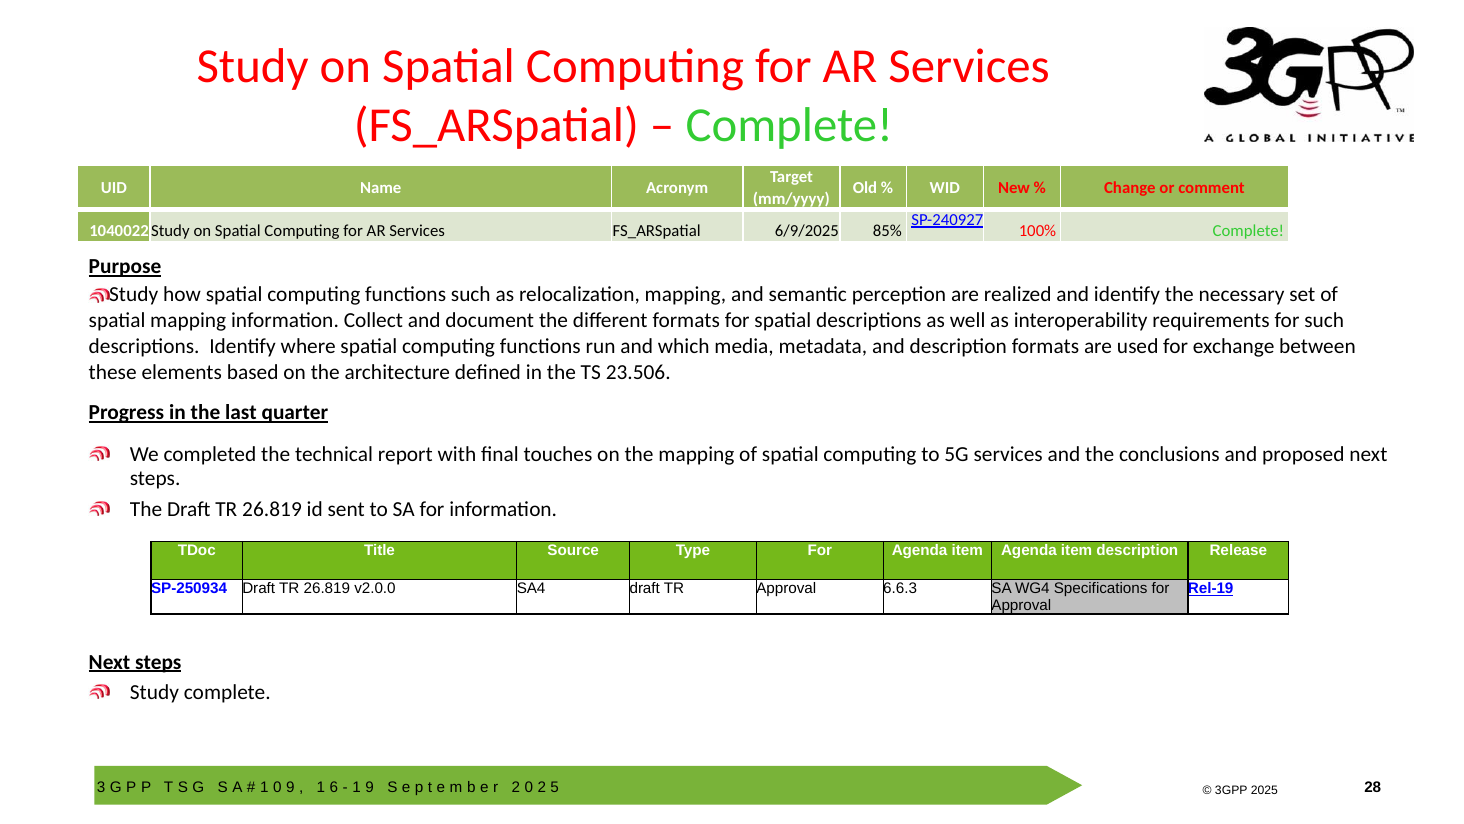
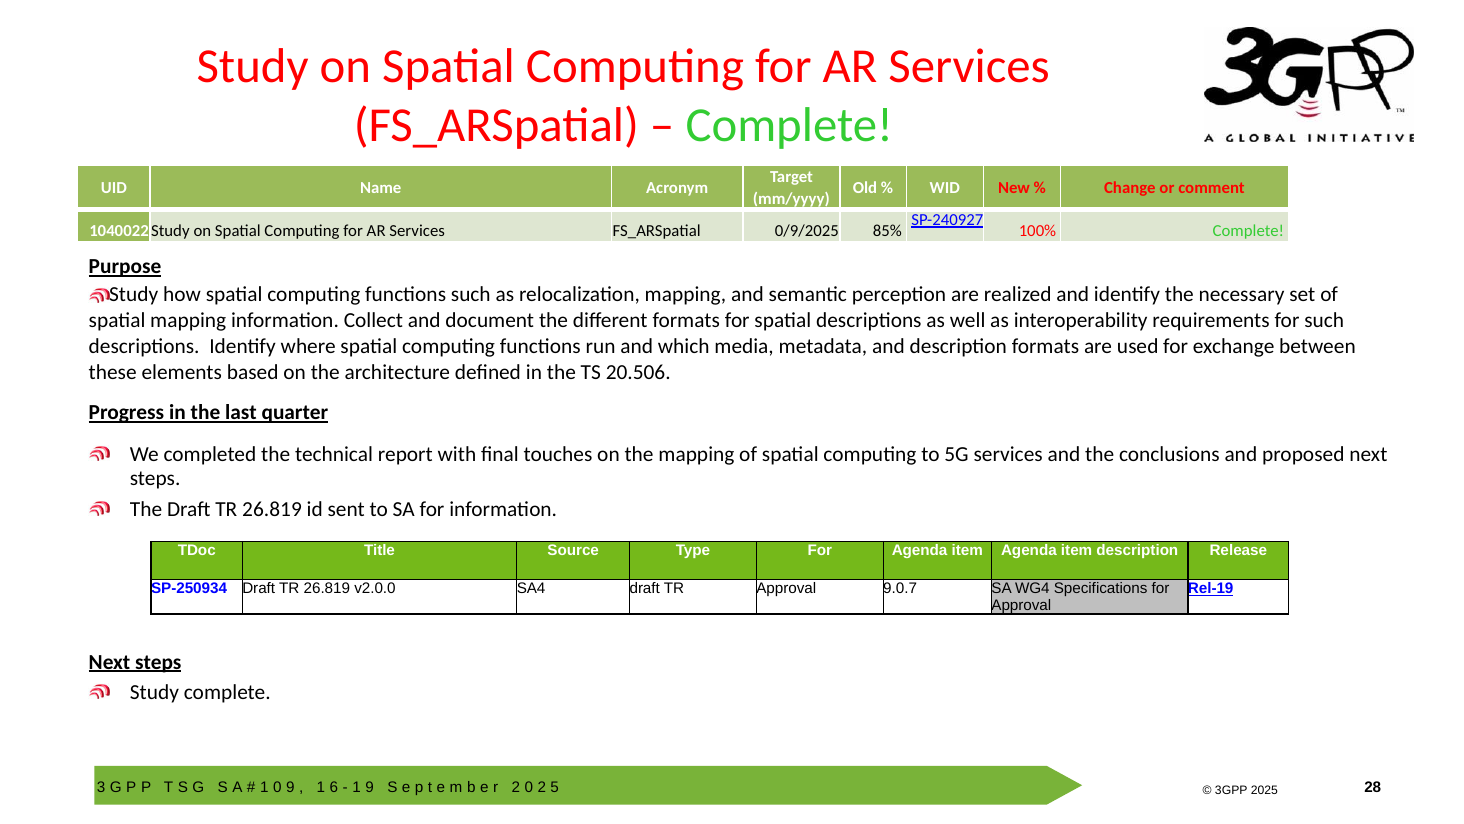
6/9/2025: 6/9/2025 -> 0/9/2025 (807, 231)
23.506: 23.506 -> 20.506 (638, 373)
6.6.3: 6.6.3 -> 9.0.7 (900, 588)
